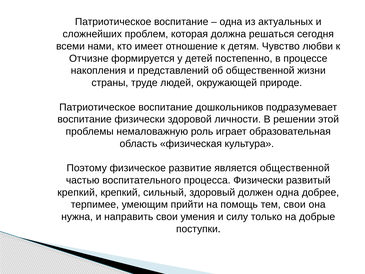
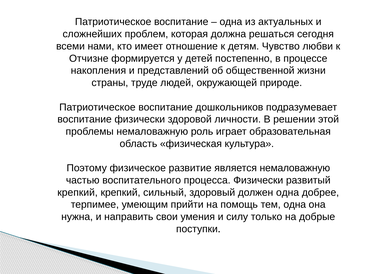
является общественной: общественной -> немаловажную (295, 168)
тем свои: свои -> одна (295, 204)
